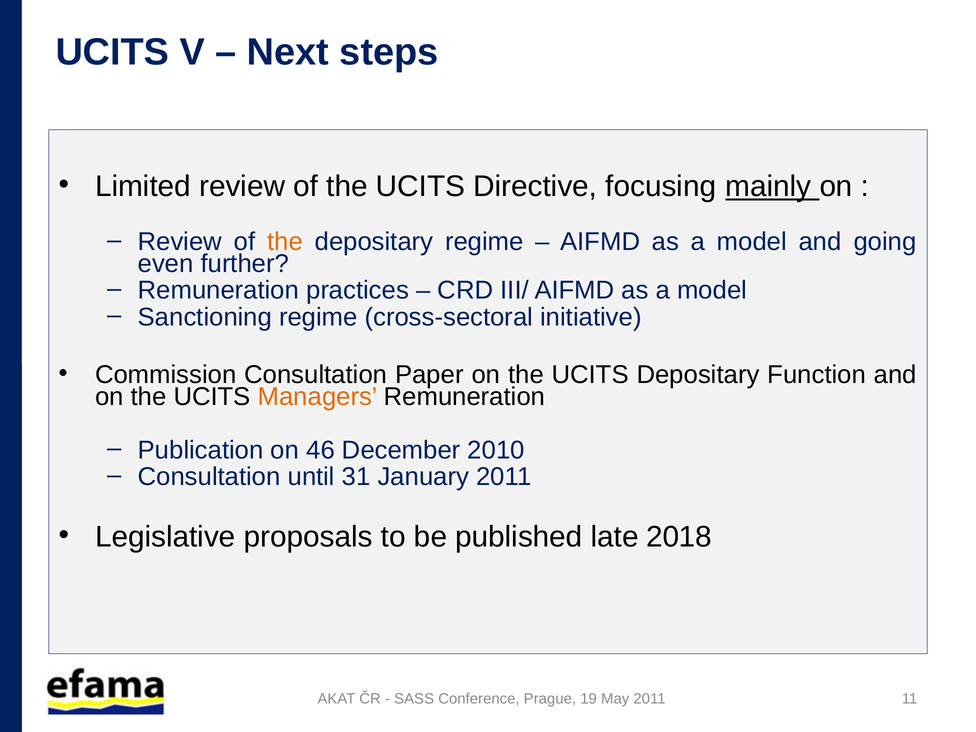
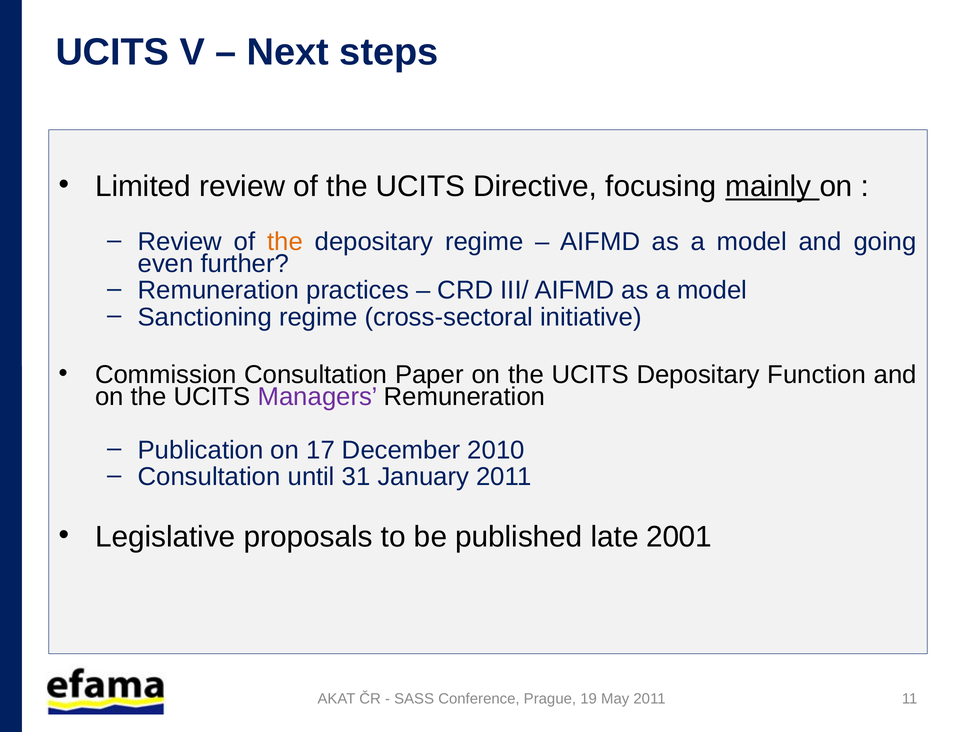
Managers colour: orange -> purple (318, 397)
46: 46 -> 17 (321, 450)
2018: 2018 -> 2001 (679, 537)
